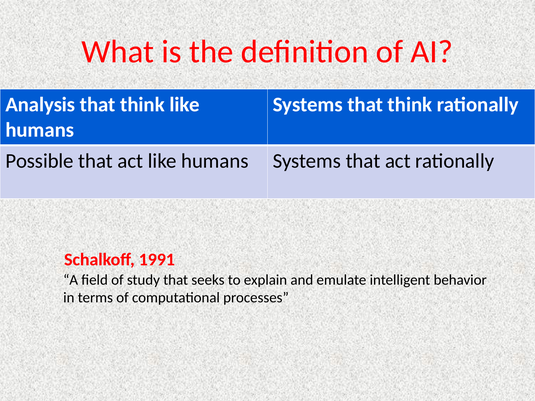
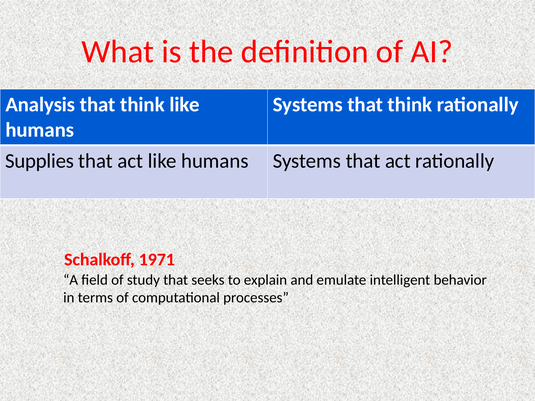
Possible: Possible -> Supplies (40, 161)
1991: 1991 -> 1971 (157, 260)
